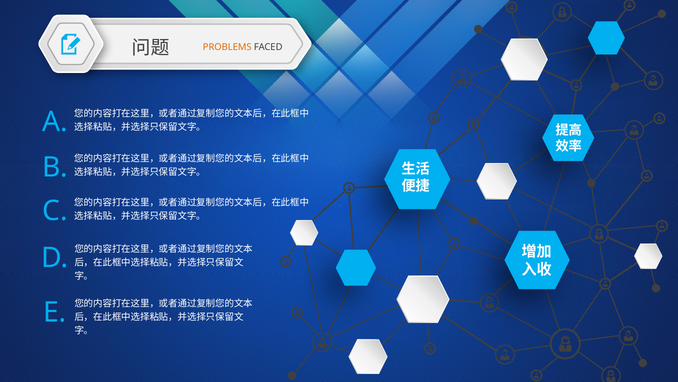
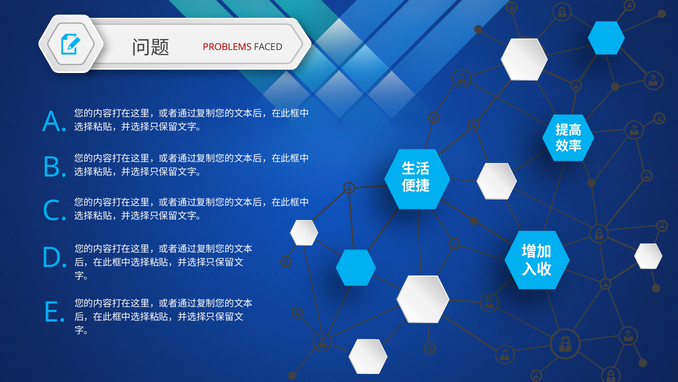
PROBLEMS colour: orange -> red (227, 47)
